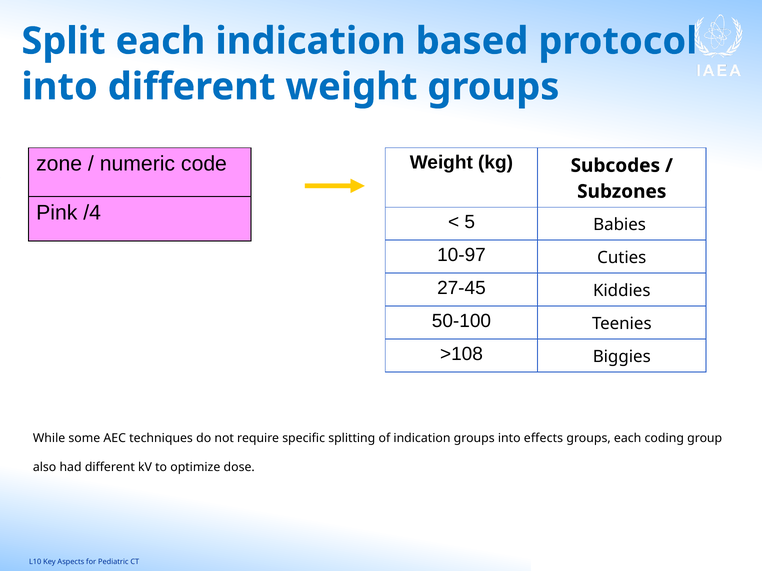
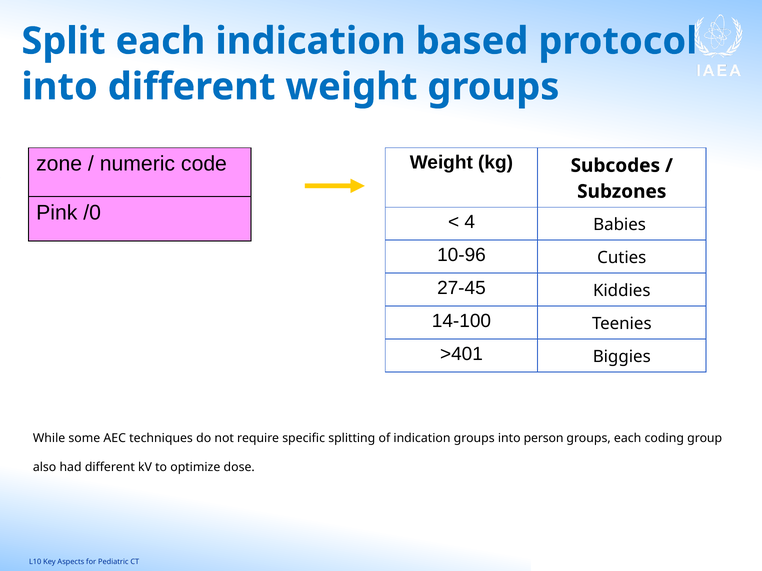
/4: /4 -> /0 (92, 213)
5: 5 -> 4 (470, 222)
10-97: 10-97 -> 10-96 (462, 255)
50-100: 50-100 -> 14-100 (461, 321)
>108: >108 -> >401 (461, 354)
effects: effects -> person (544, 439)
